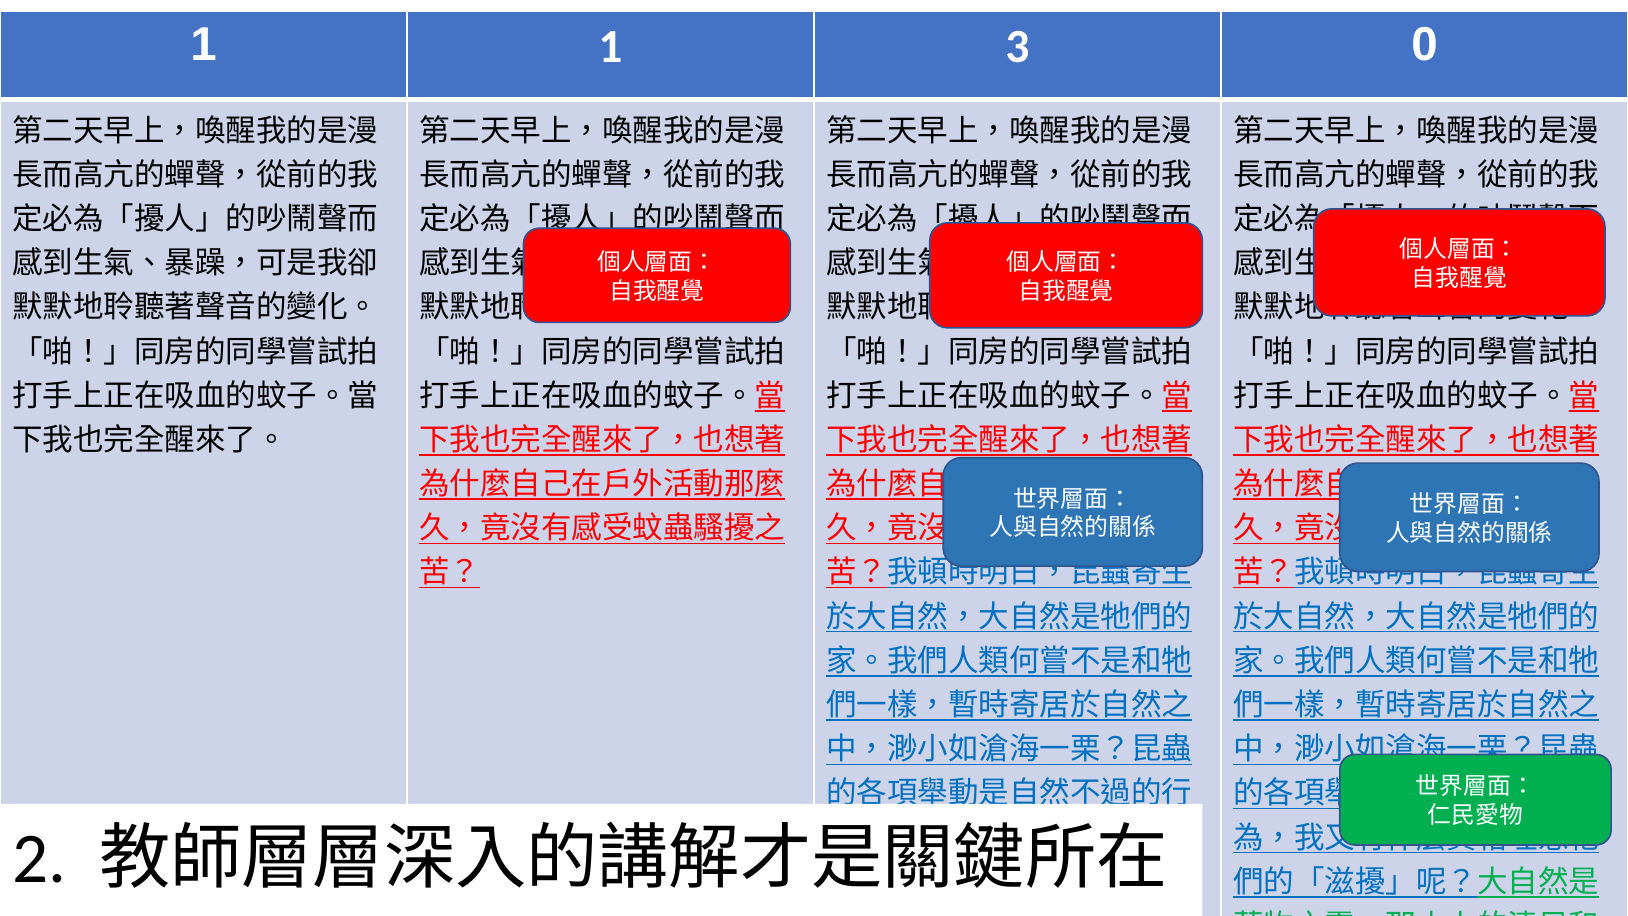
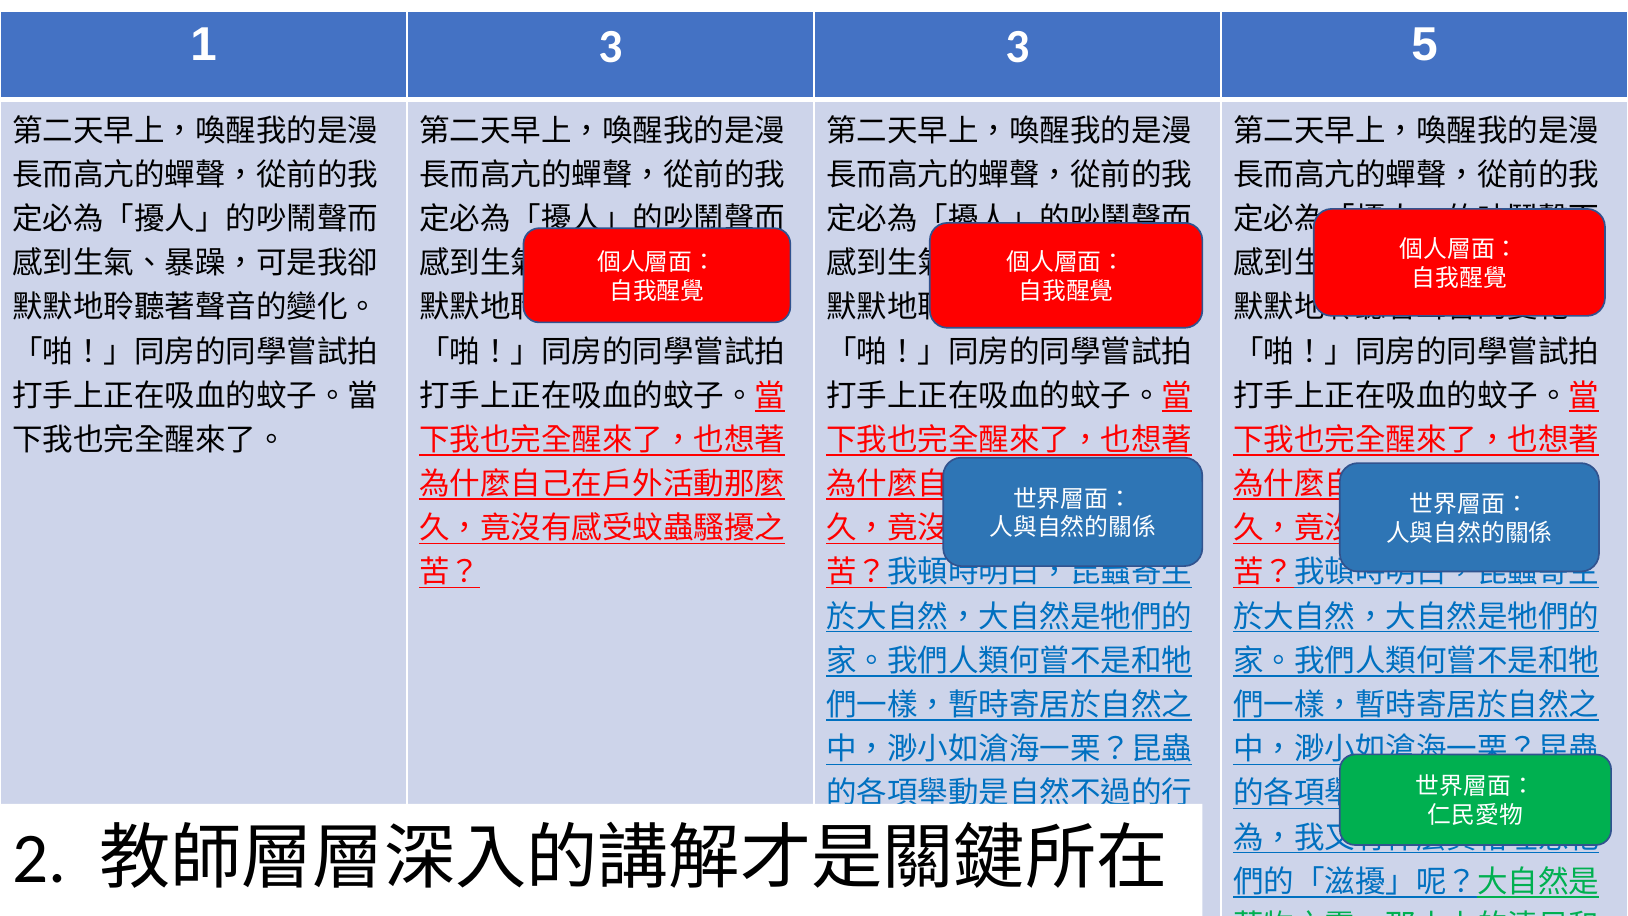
1 1: 1 -> 3 (610, 47)
0: 0 -> 5 (1424, 45)
